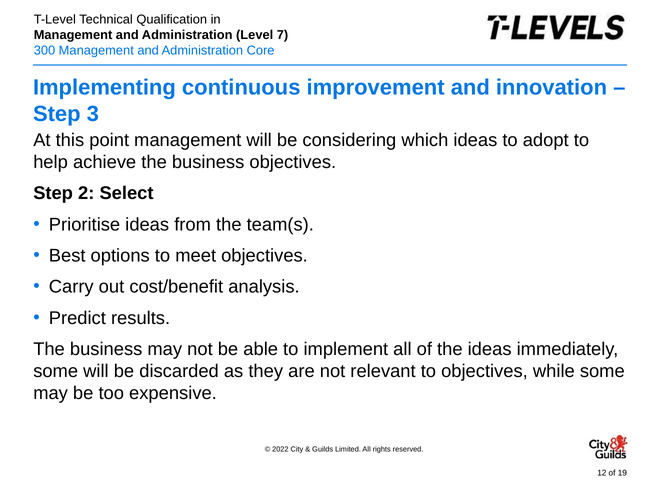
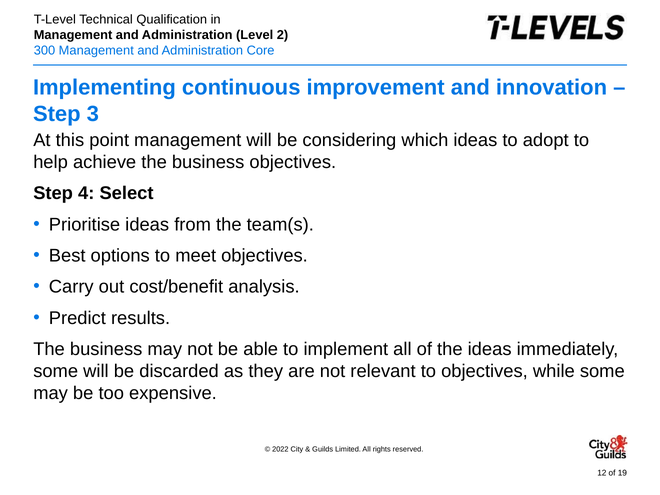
7: 7 -> 2 (283, 35)
2: 2 -> 4 (86, 193)
